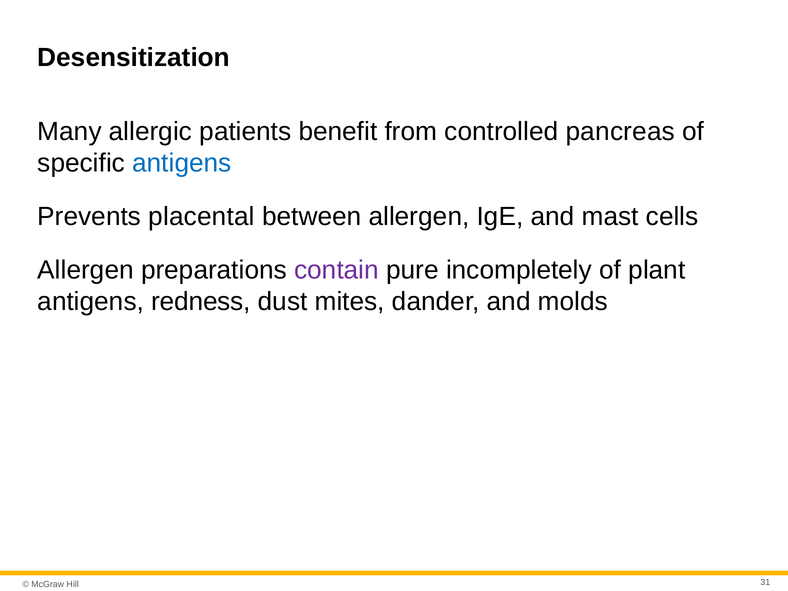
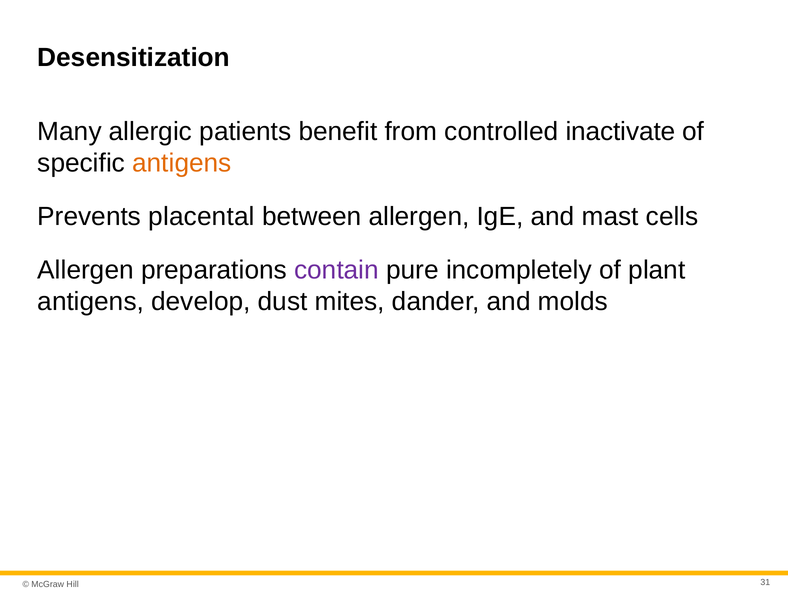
pancreas: pancreas -> inactivate (620, 132)
antigens colour: blue -> orange (182, 163)
redness: redness -> develop (201, 301)
